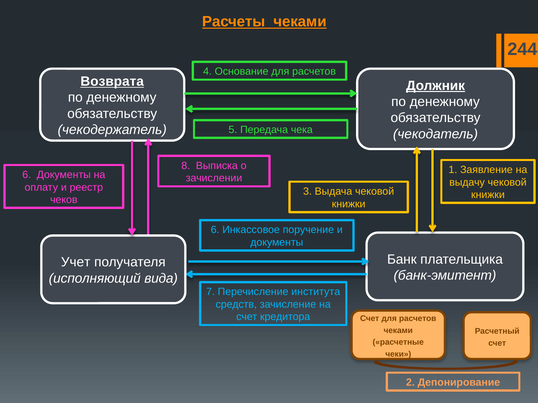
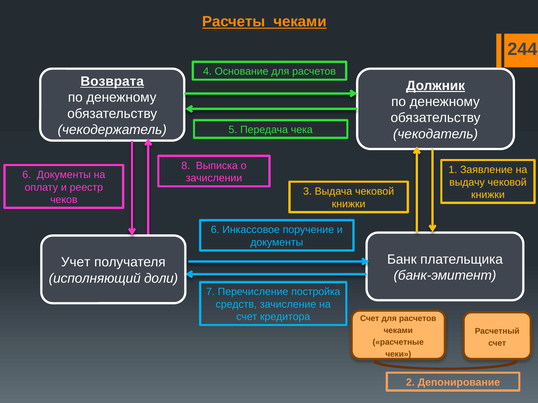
вида: вида -> доли (161, 279)
института: института -> постройка (316, 292)
